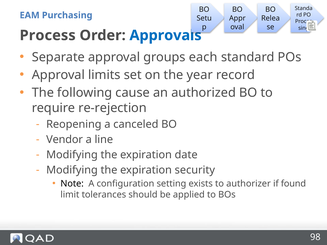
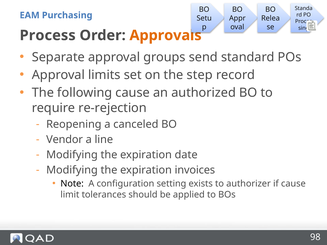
Approvals colour: blue -> orange (166, 35)
each: each -> send (203, 57)
year: year -> step (200, 75)
security: security -> invoices (195, 170)
if found: found -> cause (293, 184)
